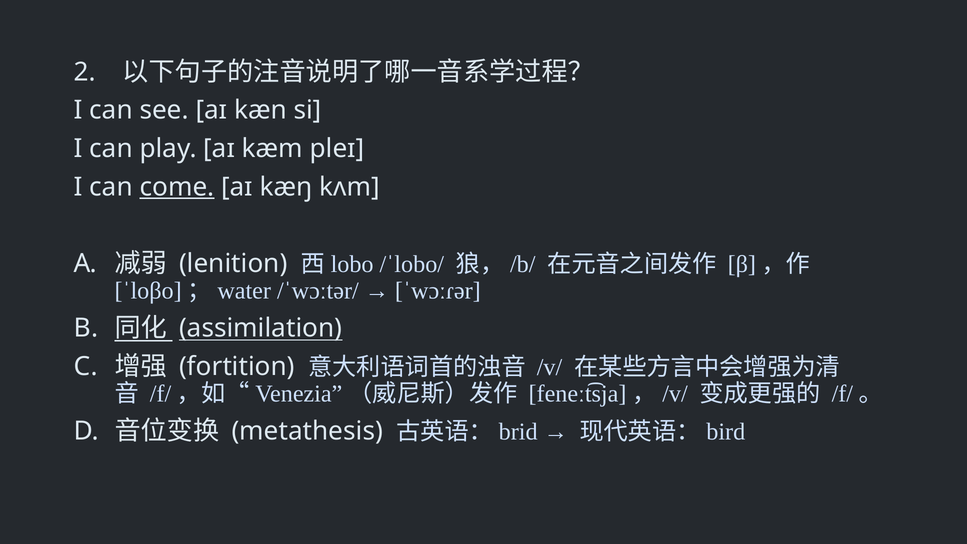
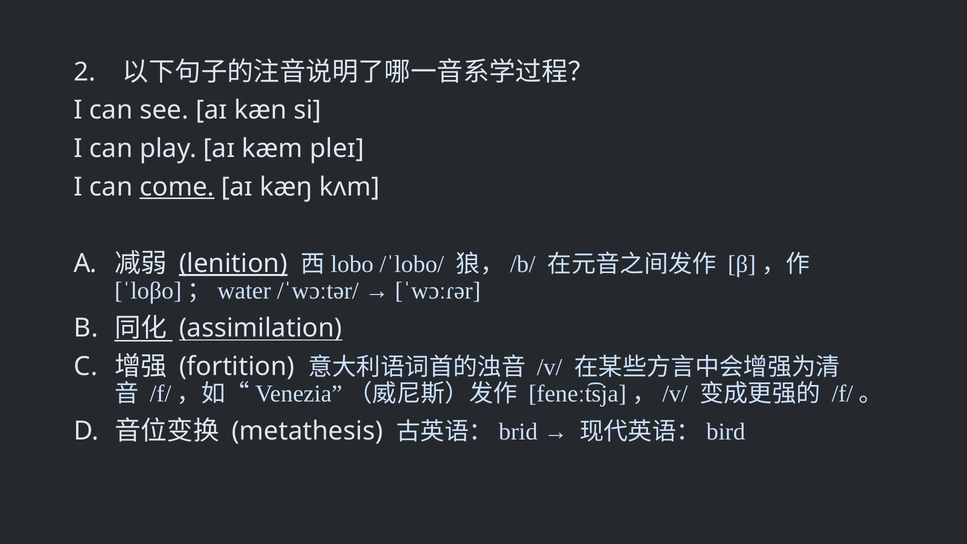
lenition underline: none -> present (233, 264)
